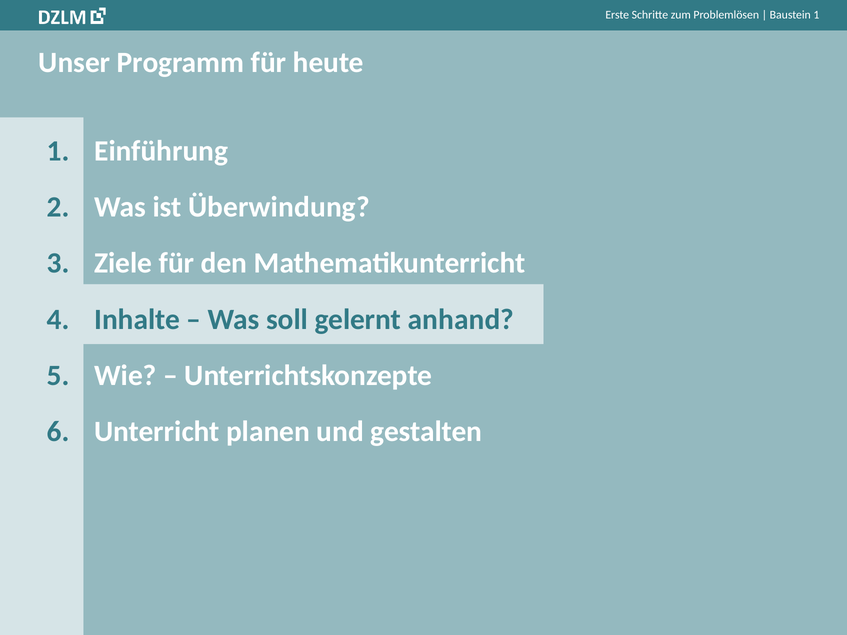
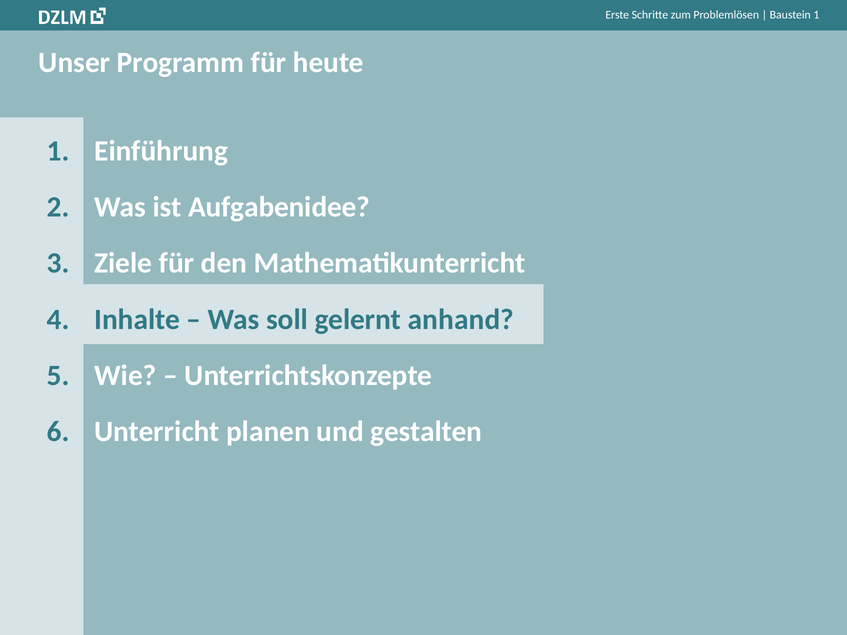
Überwindung: Überwindung -> Aufgabenidee (279, 207)
